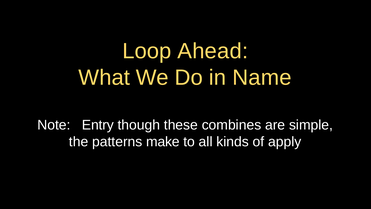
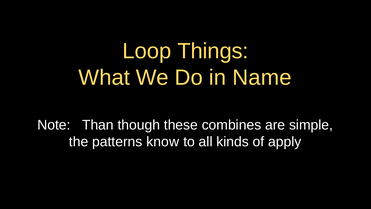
Ahead: Ahead -> Things (213, 51)
Entry: Entry -> Than (98, 125)
make: make -> know (163, 141)
